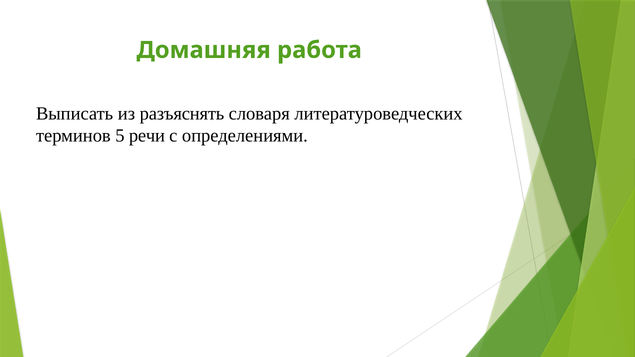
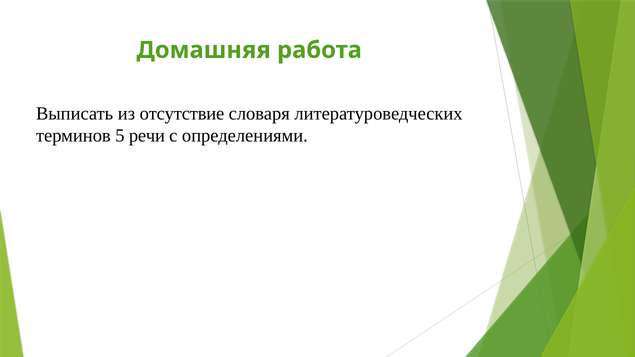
разъяснять: разъяснять -> отсутствие (182, 114)
